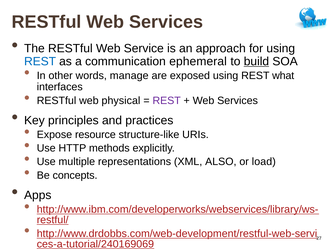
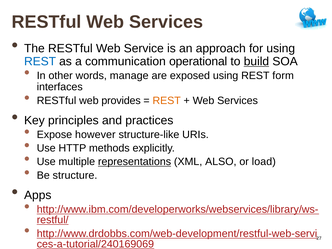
ephemeral: ephemeral -> operational (198, 61)
what: what -> form (283, 76)
physical: physical -> provides (121, 101)
REST colour: purple -> orange (167, 101)
resource: resource -> however (95, 135)
representations underline: none -> present (135, 162)
concepts: concepts -> structure (75, 175)
